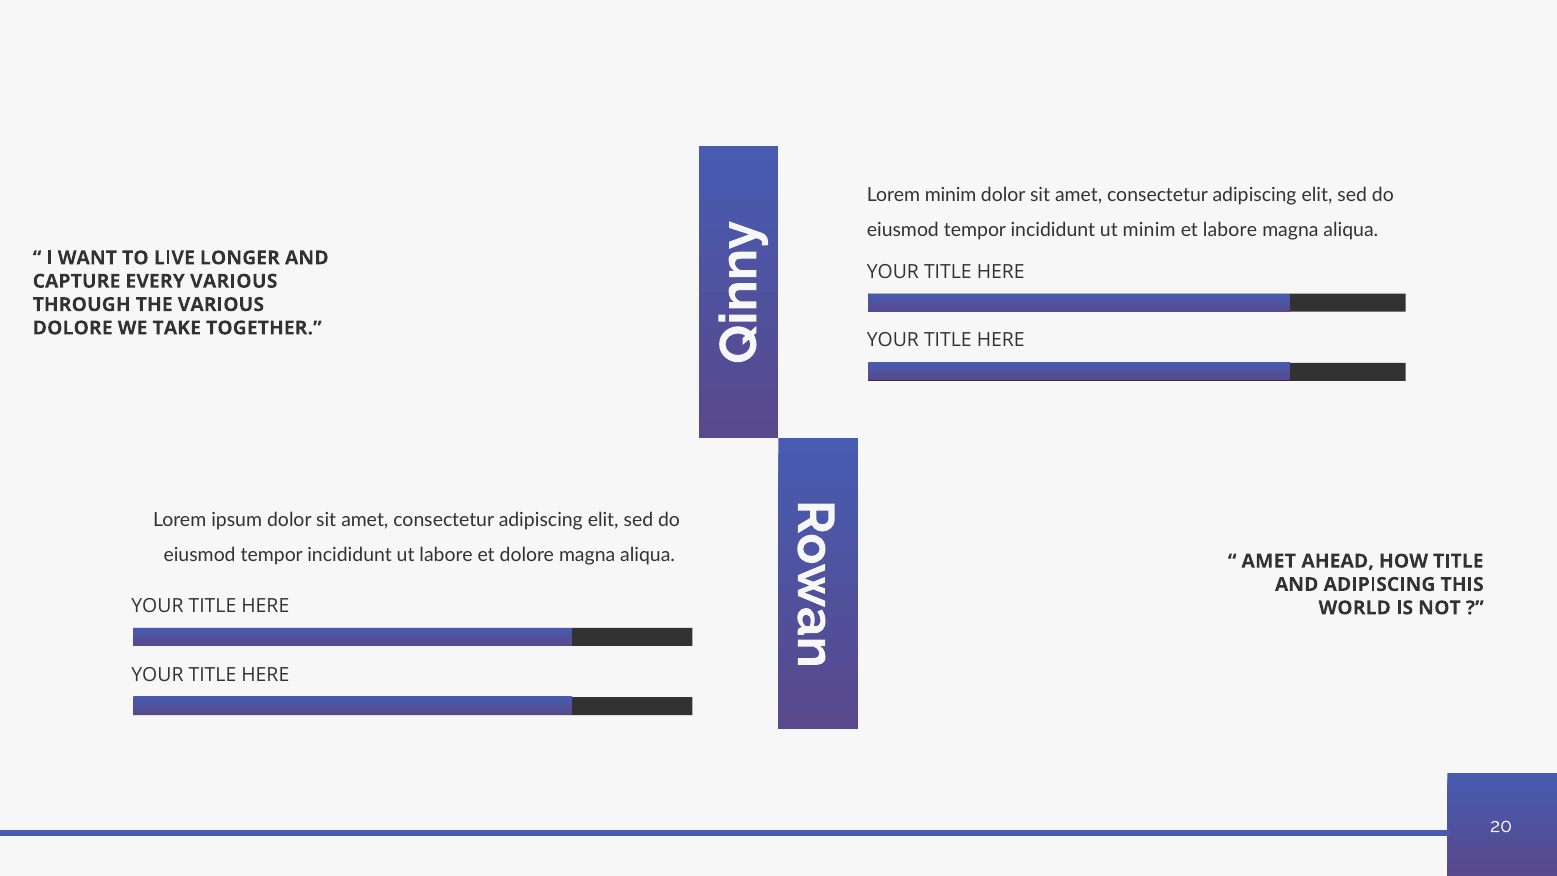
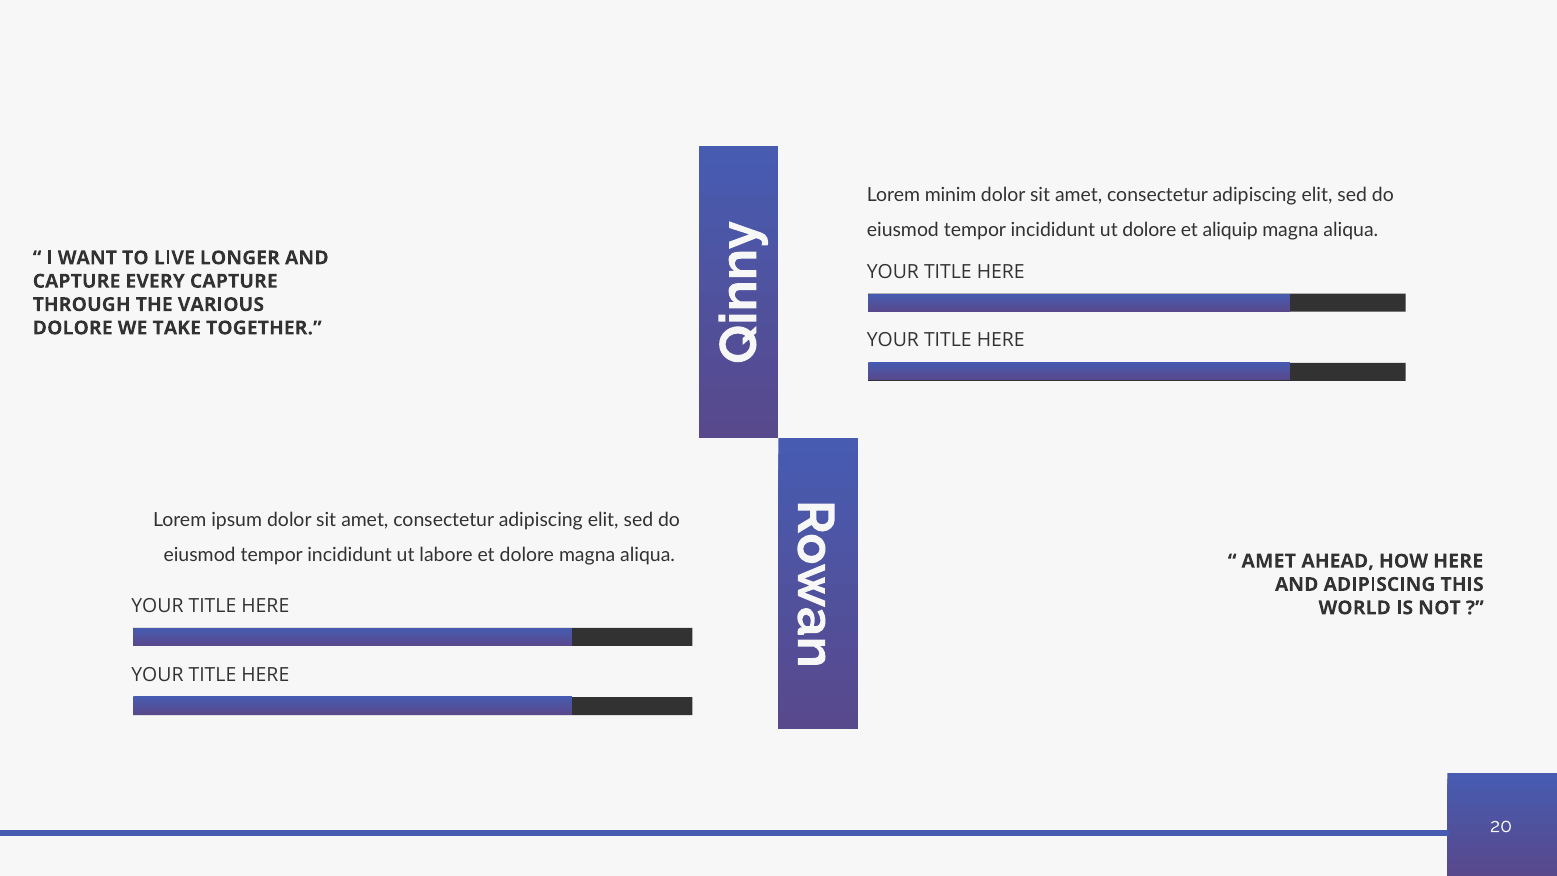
ut minim: minim -> dolore (1149, 230)
et labore: labore -> aliquip (1230, 230)
EVERY VARIOUS: VARIOUS -> CAPTURE (234, 281)
HOW TITLE: TITLE -> HERE (1458, 561)
